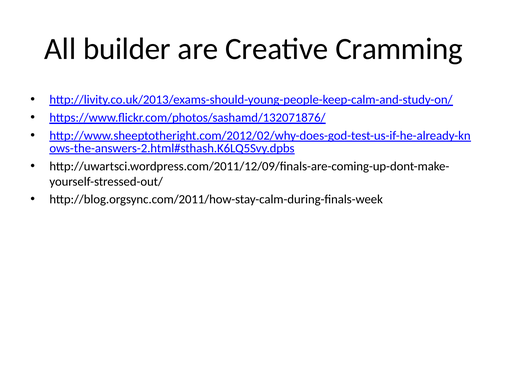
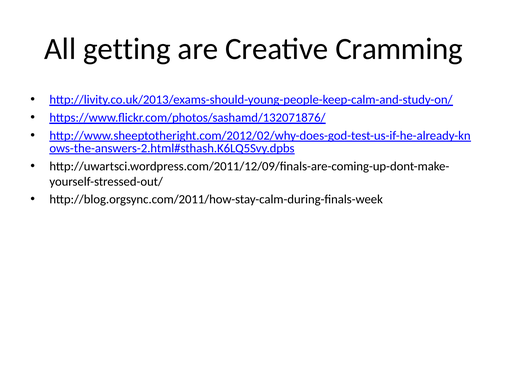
builder: builder -> getting (127, 49)
